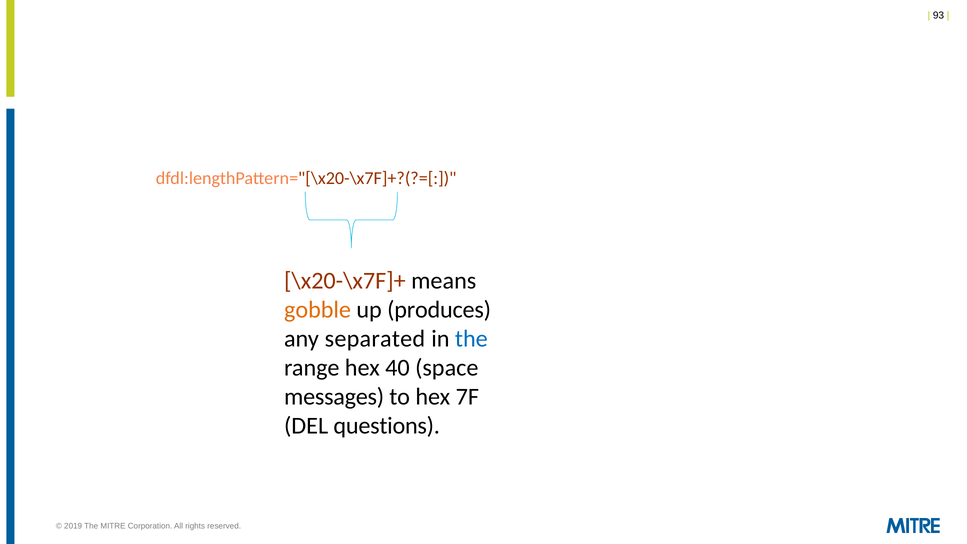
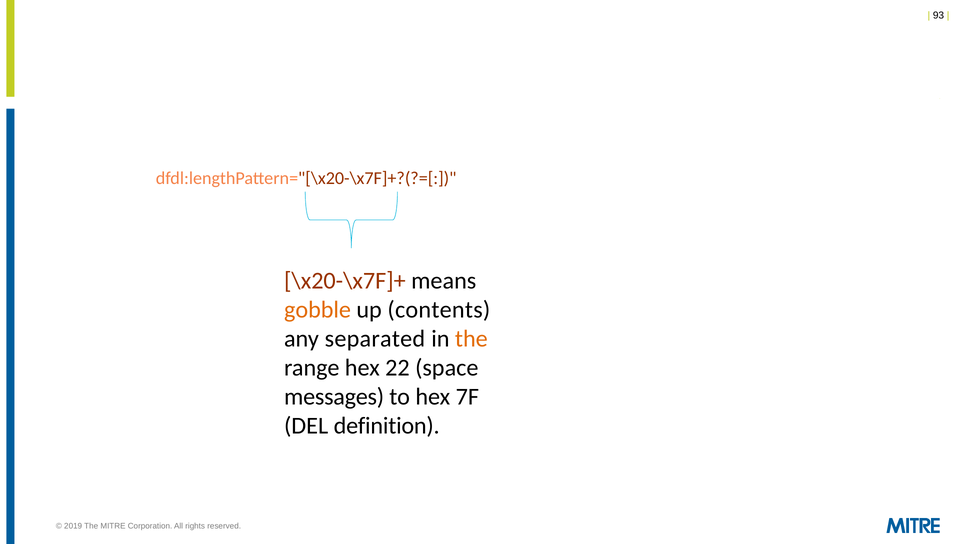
produces: produces -> contents (439, 310)
the colour: blue -> orange (471, 339)
40: 40 -> 22 (397, 368)
questions: questions -> definition (387, 426)
